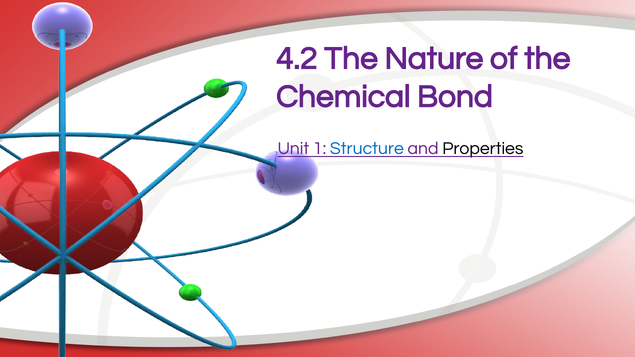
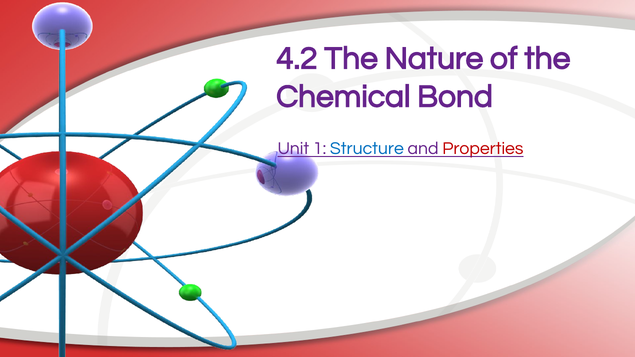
Properties colour: black -> red (483, 149)
